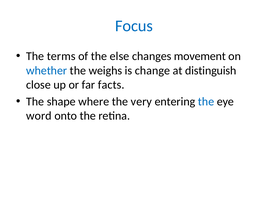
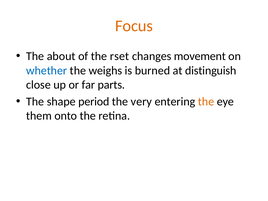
Focus colour: blue -> orange (134, 26)
terms: terms -> about (61, 56)
else: else -> rset (120, 56)
change: change -> burned (152, 71)
facts: facts -> parts (111, 85)
where: where -> period (94, 101)
the colour: blue -> orange (206, 101)
word: word -> them (39, 116)
